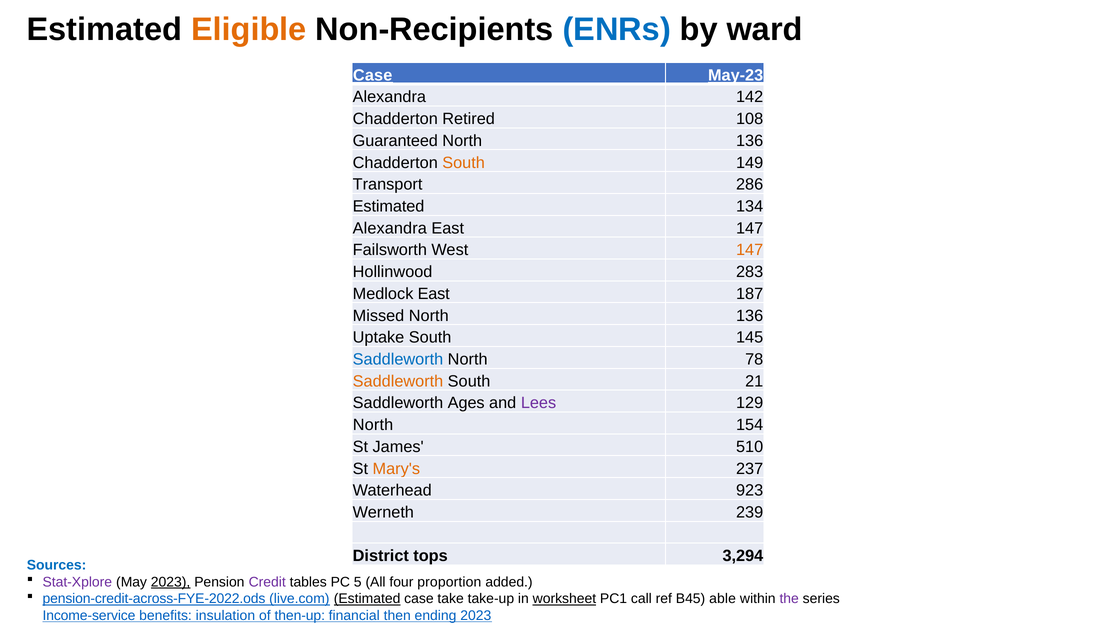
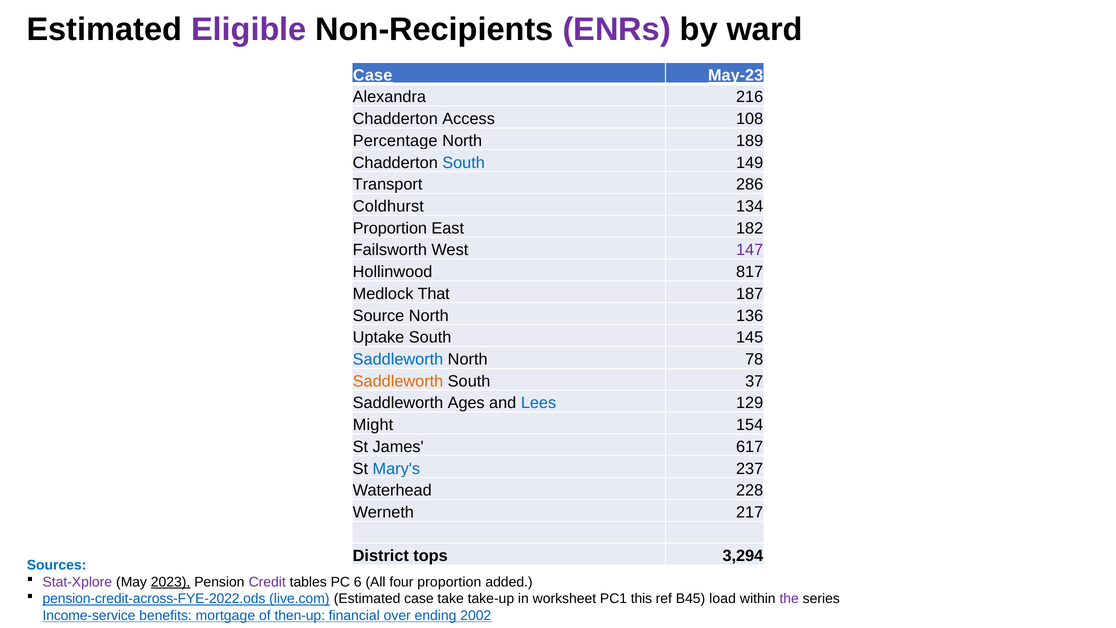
Eligible colour: orange -> purple (249, 29)
ENRs colour: blue -> purple (617, 29)
142: 142 -> 216 (750, 97)
Retired: Retired -> Access (469, 119)
Guaranteed: Guaranteed -> Percentage (395, 141)
136: 136 -> 189 (750, 141)
South colour: orange -> blue (464, 163)
Estimated: Estimated -> Coldhurst (388, 206)
Alexandra: Alexandra -> Proportion (390, 228)
East 147: 147 -> 182 (750, 228)
147 colour: orange -> purple (750, 250)
283: 283 -> 817 (750, 272)
Medlock East: East -> That (434, 294)
Missed: Missed -> Source (378, 316)
21: 21 -> 37 (754, 381)
Lees colour: purple -> blue (539, 403)
North: North -> Might (373, 425)
510: 510 -> 617 (750, 447)
Mary's colour: orange -> blue (396, 468)
923: 923 -> 228 (750, 490)
239: 239 -> 217 (750, 512)
5: 5 -> 6 (358, 582)
Estimated underline: present -> none (367, 599)
worksheet underline: present -> none (564, 599)
call: call -> this (641, 599)
able: able -> load (723, 599)
insulation: insulation -> mortgage (225, 615)
then: then -> over (397, 615)
ending 2023: 2023 -> 2002 (476, 615)
